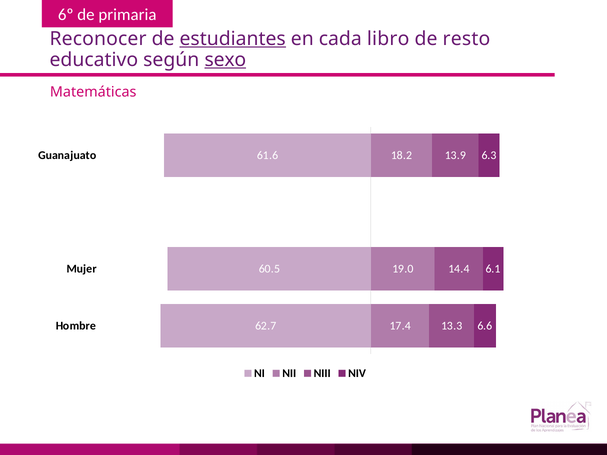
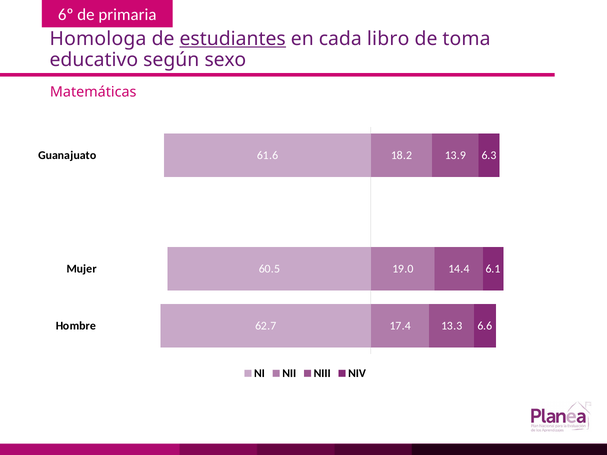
Reconocer: Reconocer -> Homologa (98, 39)
resto: resto -> toma (466, 39)
sexo underline: present -> none (225, 60)
